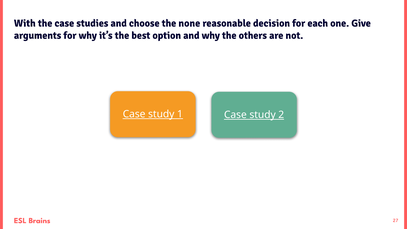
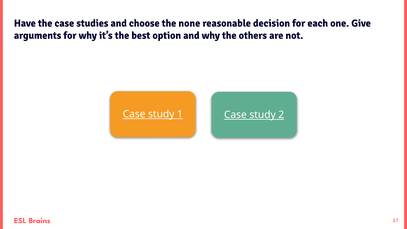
With: With -> Have (25, 23)
